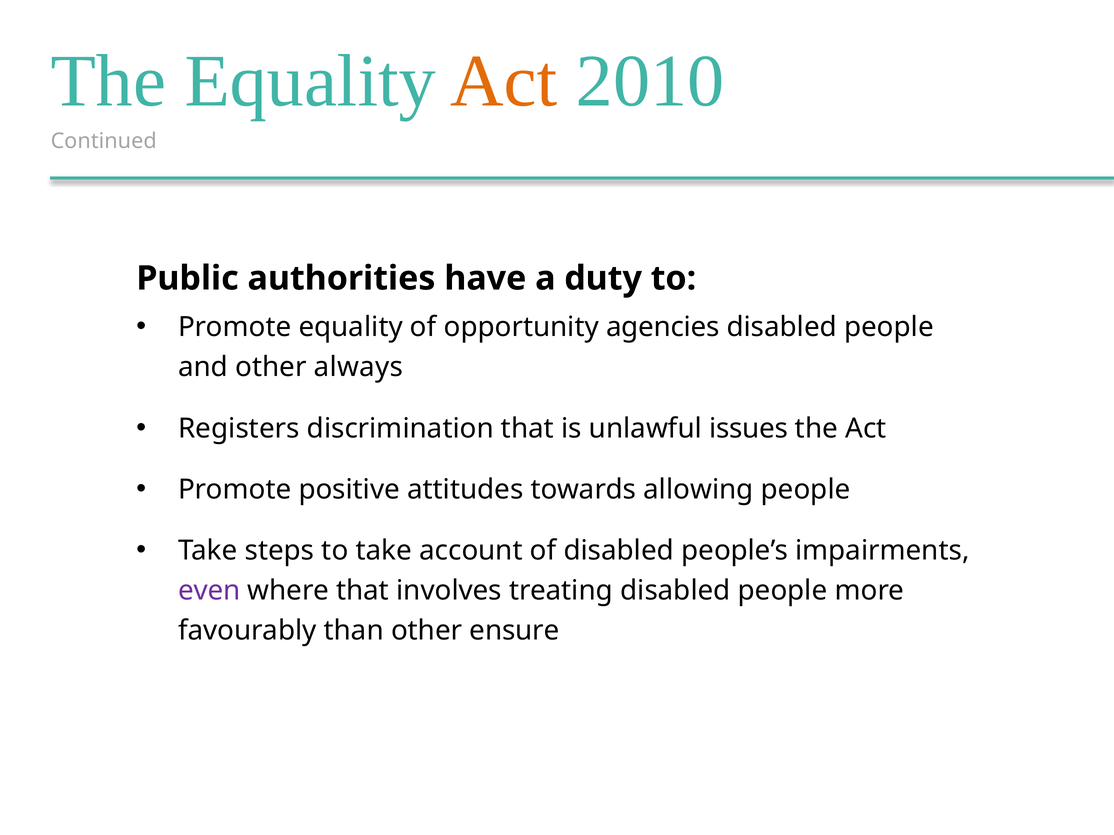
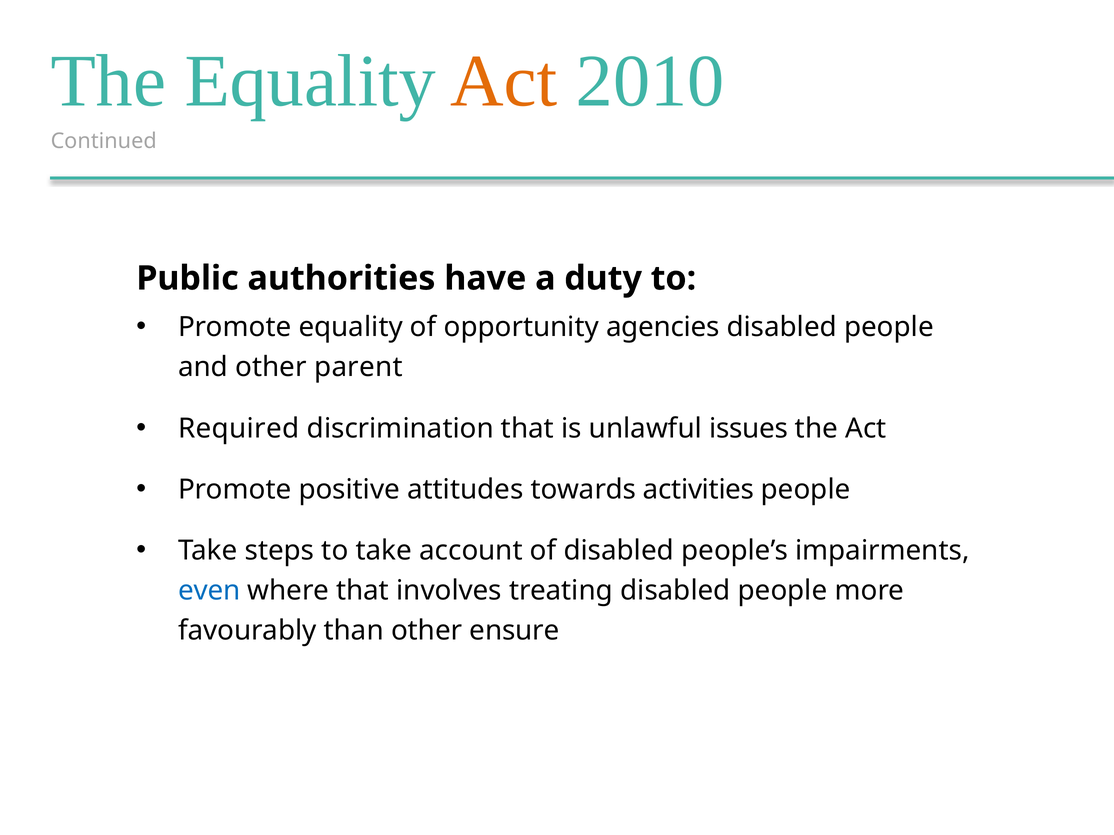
always: always -> parent (358, 368)
Registers: Registers -> Required (239, 429)
allowing: allowing -> activities (699, 490)
even colour: purple -> blue (209, 591)
